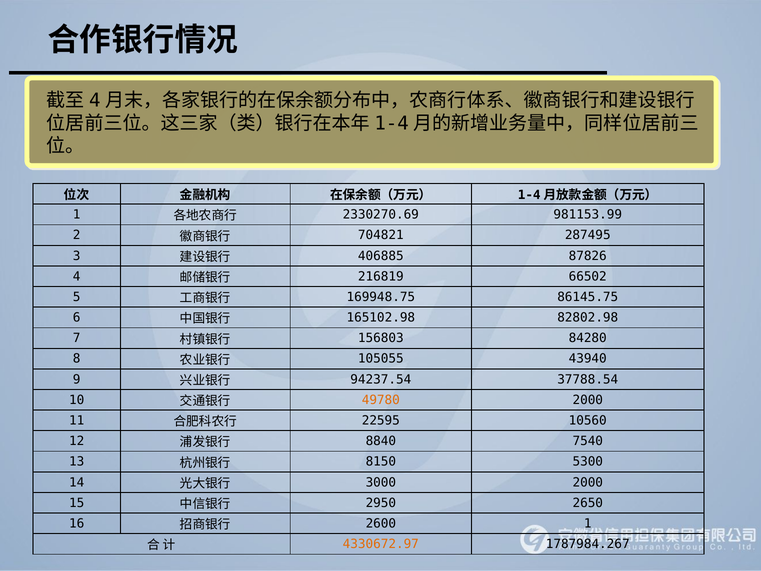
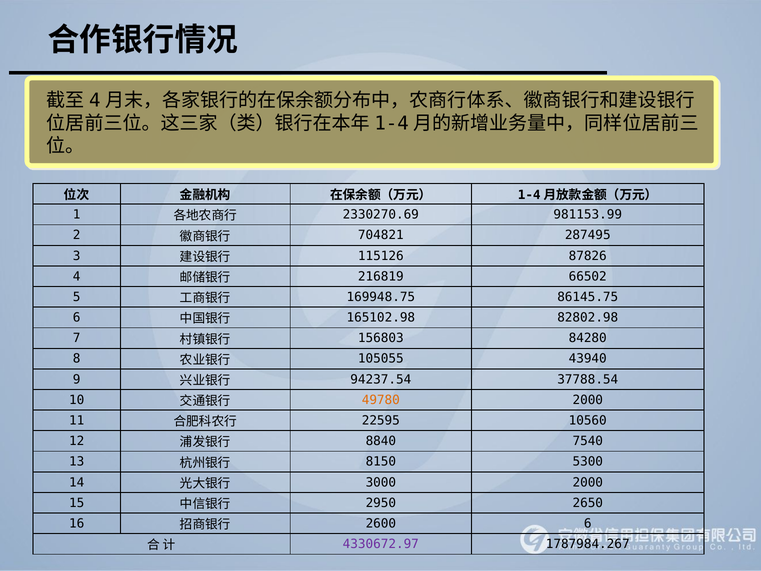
406885: 406885 -> 115126 (381, 256)
2600 1: 1 -> 6 (588, 523)
4330672.97 colour: orange -> purple (381, 544)
